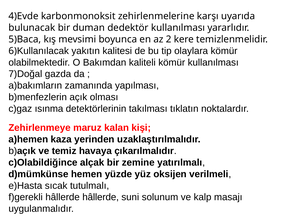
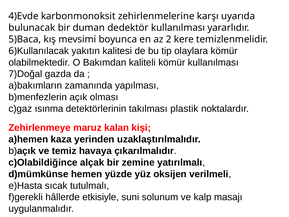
tıklatın: tıklatın -> plastik (184, 109)
hâllerde hâllerde: hâllerde -> etkisiyle (101, 197)
